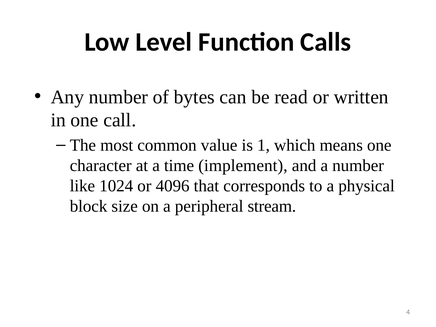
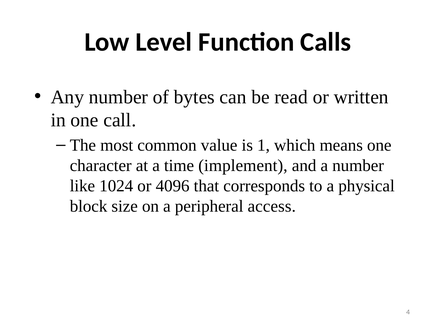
stream: stream -> access (272, 206)
